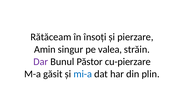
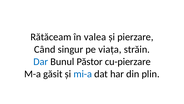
însoți: însoți -> valea (95, 37)
Amin: Amin -> Când (45, 49)
valea: valea -> viața (110, 49)
Dar colour: purple -> blue (41, 61)
